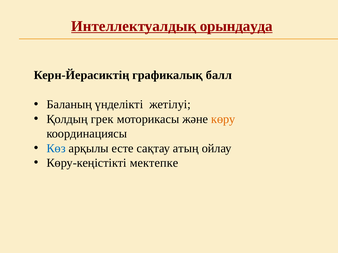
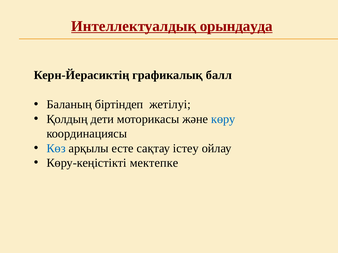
үнделікті: үнделікті -> біртіндеп (119, 105)
грек: грек -> дети (102, 119)
көру colour: orange -> blue (223, 119)
атың: атың -> істеу (186, 149)
